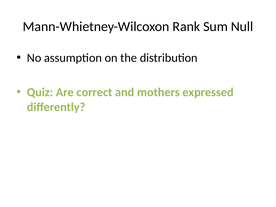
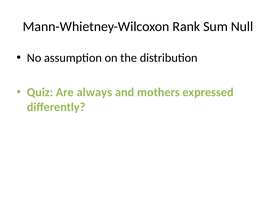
correct: correct -> always (94, 92)
